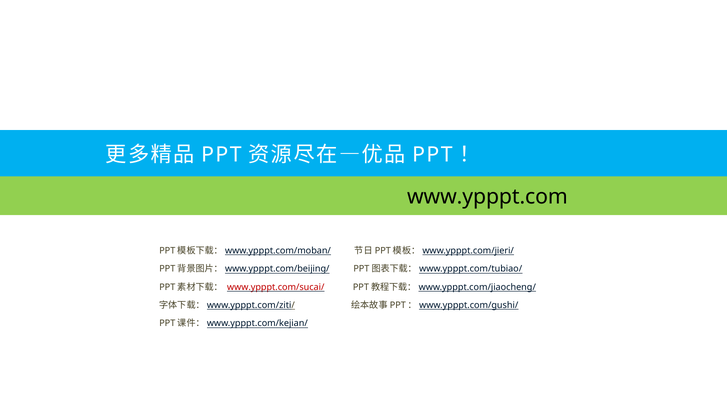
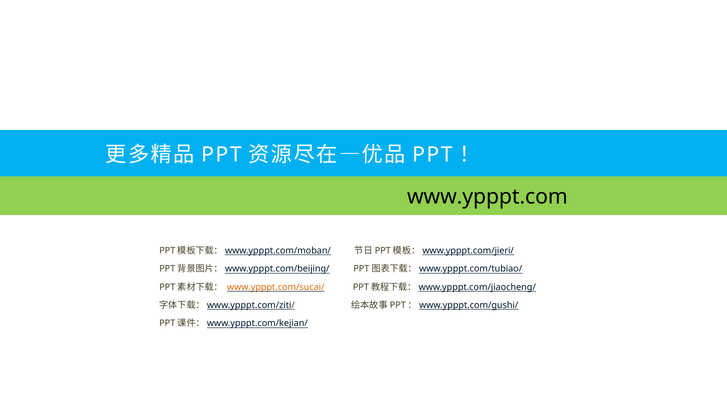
www.ypppt.com/sucai/ colour: red -> orange (276, 287)
